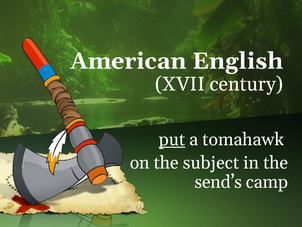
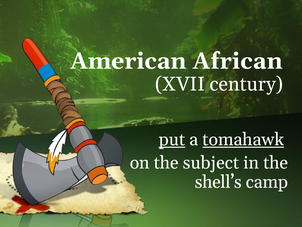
English: English -> African (238, 61)
tomahawk underline: none -> present (243, 139)
send’s: send’s -> shell’s (218, 182)
